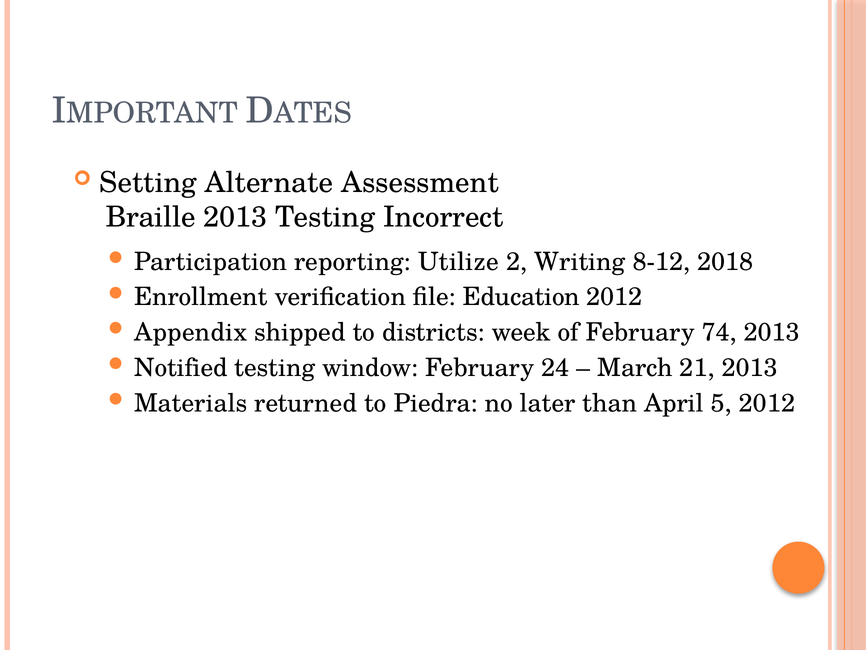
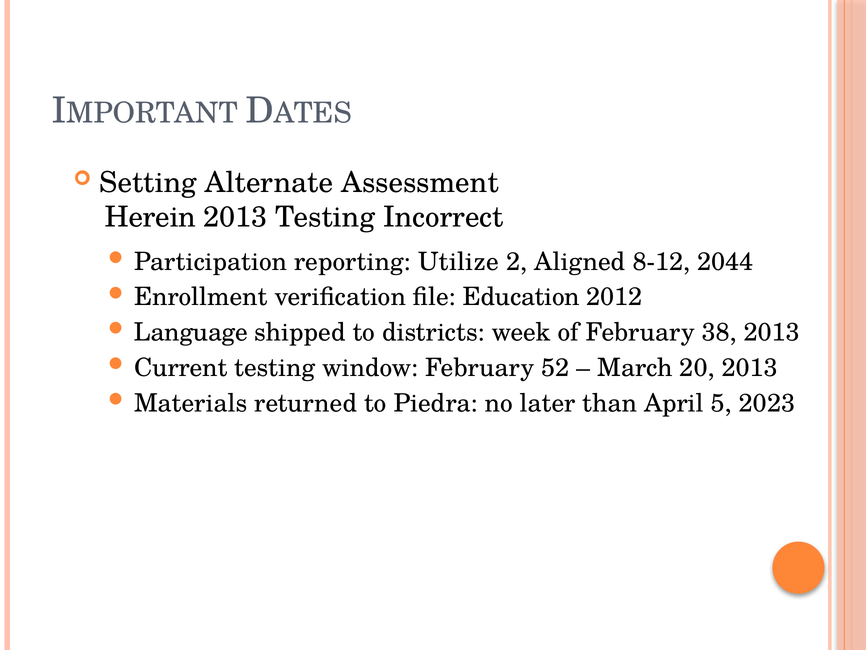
Braille: Braille -> Herein (151, 217)
Writing: Writing -> Aligned (580, 262)
2018: 2018 -> 2044 (725, 262)
Appendix: Appendix -> Language (191, 332)
74: 74 -> 38 (719, 332)
Notified: Notified -> Current (181, 368)
24: 24 -> 52 (555, 368)
21: 21 -> 20 (697, 368)
5 2012: 2012 -> 2023 (767, 403)
